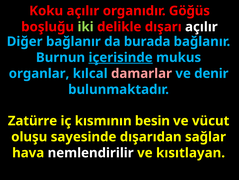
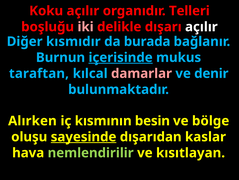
Göğüs: Göğüs -> Telleri (189, 11)
iki colour: light green -> pink (86, 27)
Diğer bağlanır: bağlanır -> kısmıdır (73, 41)
organlar: organlar -> taraftan (39, 73)
Zatürre: Zatürre -> Alırken (32, 120)
vücut: vücut -> bölge (211, 120)
sayesinde underline: none -> present (84, 136)
sağlar: sağlar -> kaslar (205, 136)
nemlendirilir colour: white -> light green (91, 152)
